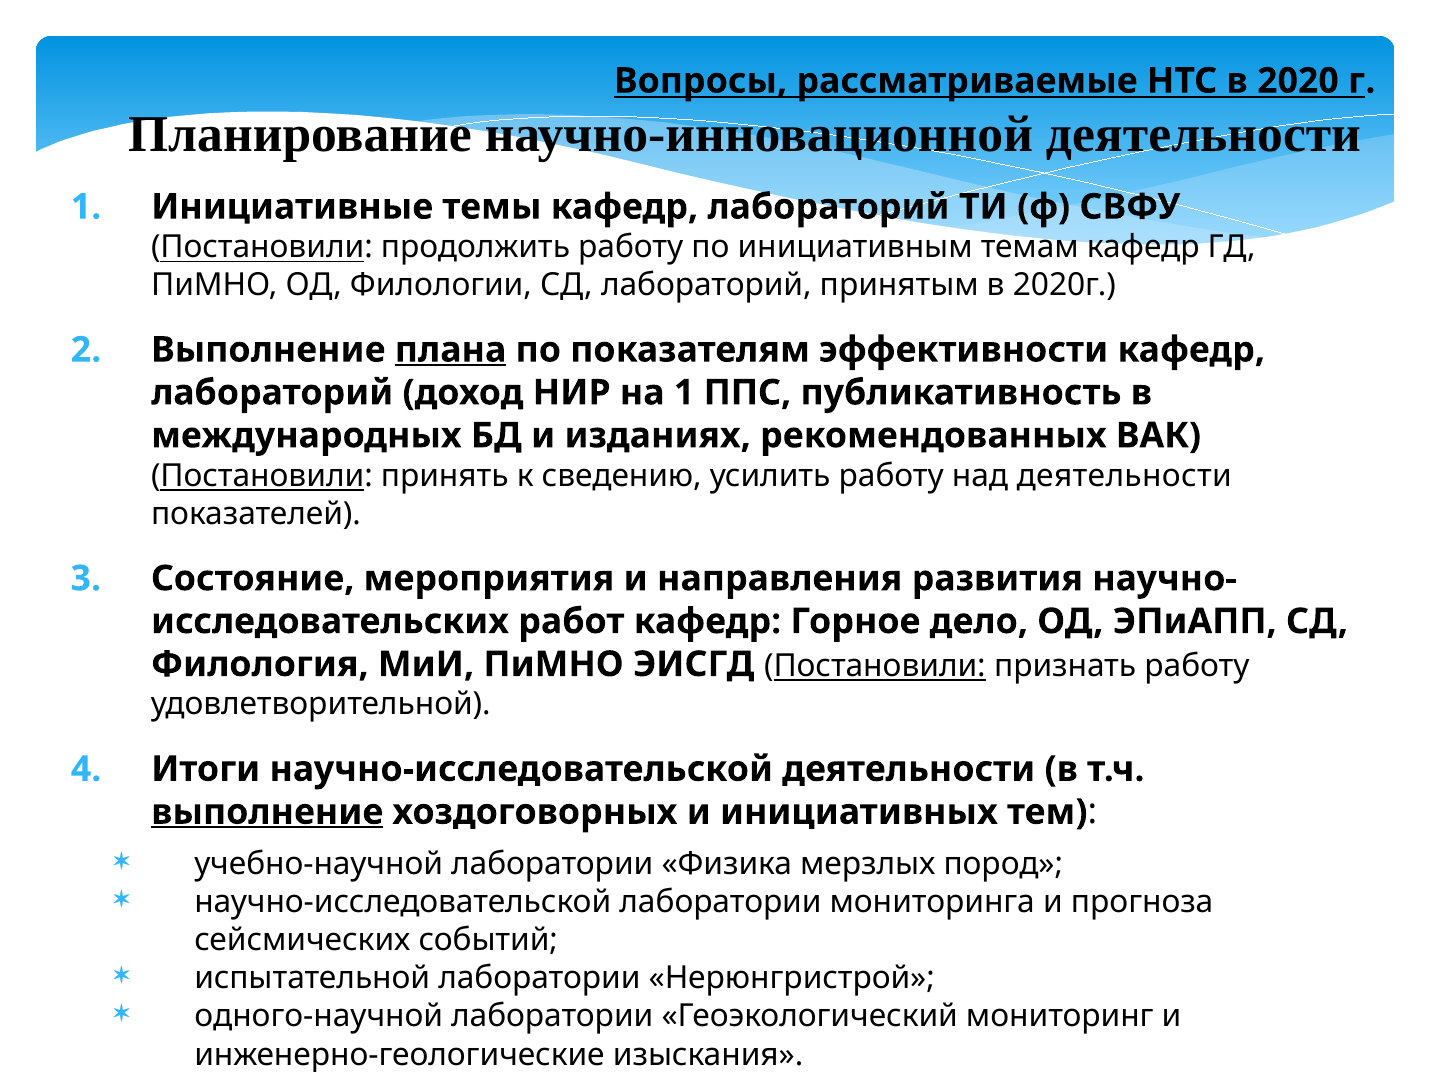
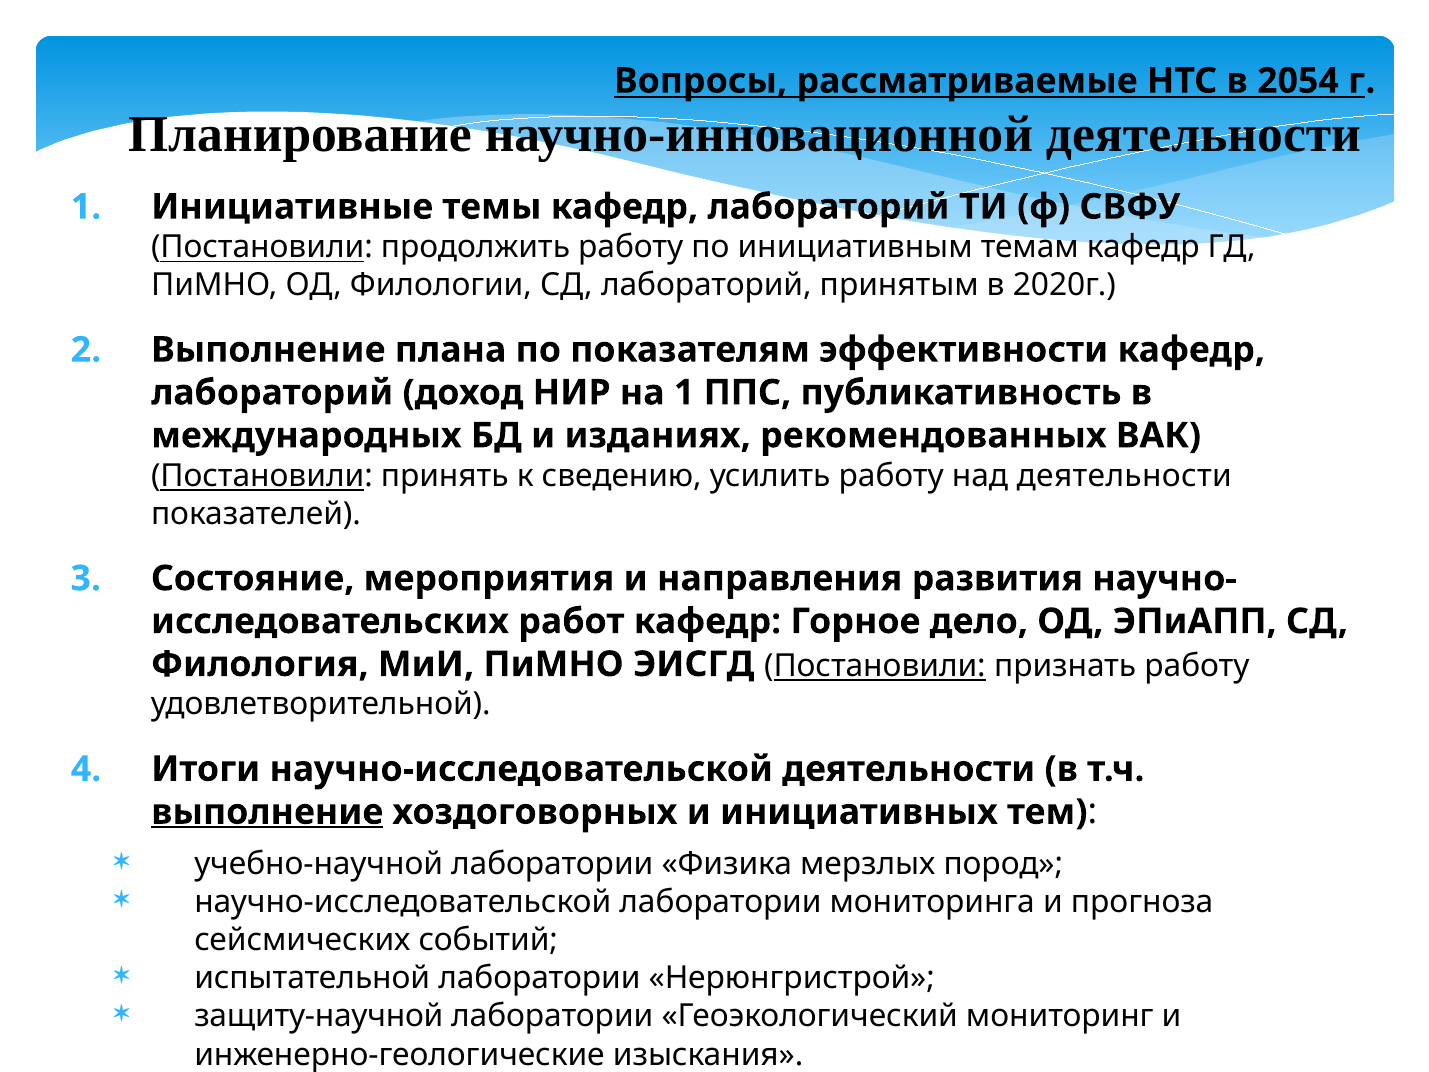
2020: 2020 -> 2054 (1298, 81)
плана underline: present -> none (451, 350)
одного-научной: одного-научной -> защиту-научной (319, 1016)
